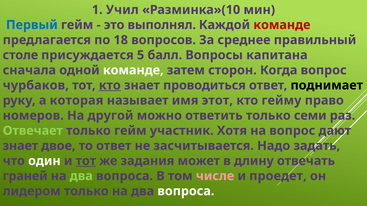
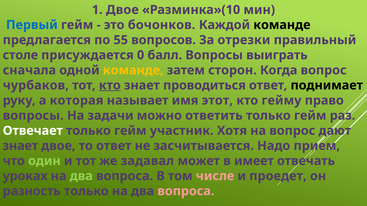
1 Учил: Учил -> Двое (122, 10)
выполнял: выполнял -> бочонков (162, 25)
команде colour: red -> black (282, 25)
18: 18 -> 55 (121, 40)
среднее: среднее -> отрезки (244, 40)
5: 5 -> 0 (141, 55)
капитана: капитана -> выиграть (277, 55)
команде colour: white -> yellow (133, 70)
номеров: номеров -> вопросы (33, 116)
другой: другой -> задачи (111, 116)
ответить только семи: семи -> гейм (310, 116)
Отвечает colour: light green -> white (33, 131)
задать: задать -> прием (317, 146)
один colour: white -> light green (44, 161)
тот underline: present -> none (86, 161)
задания: задания -> задавал (147, 161)
длину: длину -> имеет (254, 161)
граней: граней -> уроках (25, 176)
лидером: лидером -> разность (32, 191)
вопроса colour: white -> pink (186, 191)
